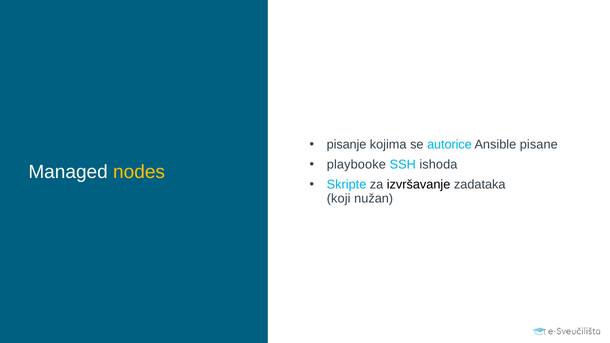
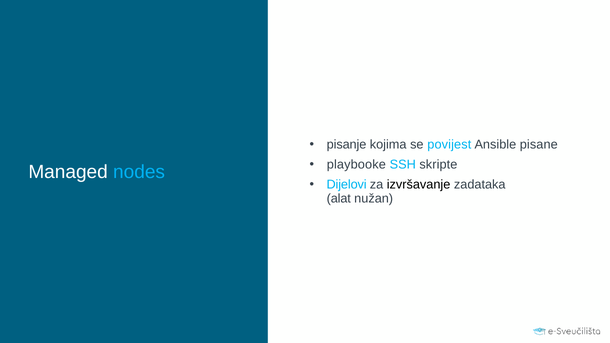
autorice: autorice -> povijest (449, 145)
ishoda: ishoda -> skripte (438, 165)
nodes colour: yellow -> light blue (139, 172)
Skripte: Skripte -> Dijelovi (347, 185)
koji: koji -> alat (339, 198)
